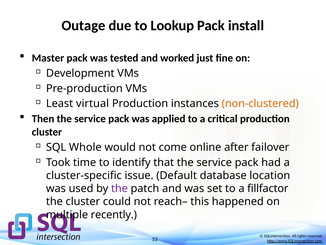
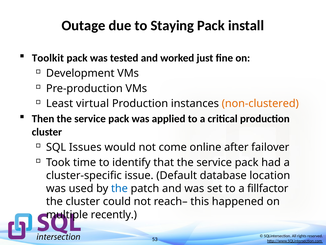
Lookup: Lookup -> Staying (172, 25)
Master: Master -> Toolkit (48, 58)
Whole: Whole -> Issues (85, 147)
the colour: purple -> blue (119, 188)
